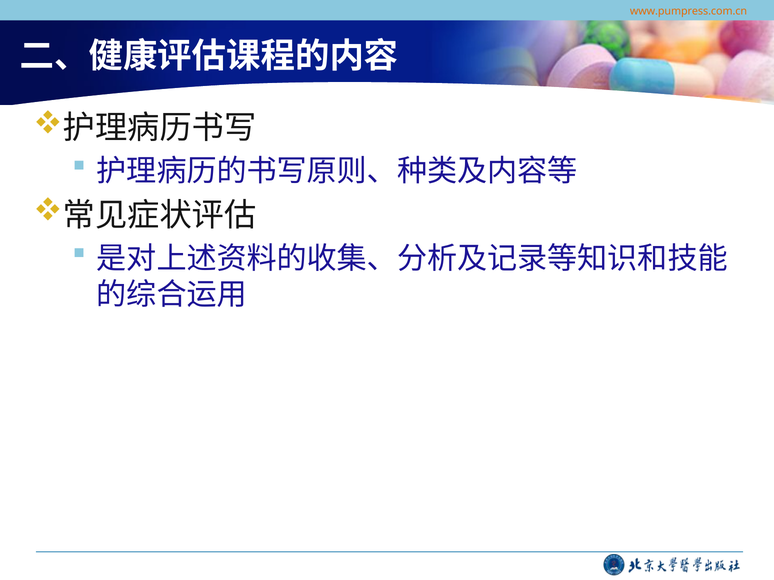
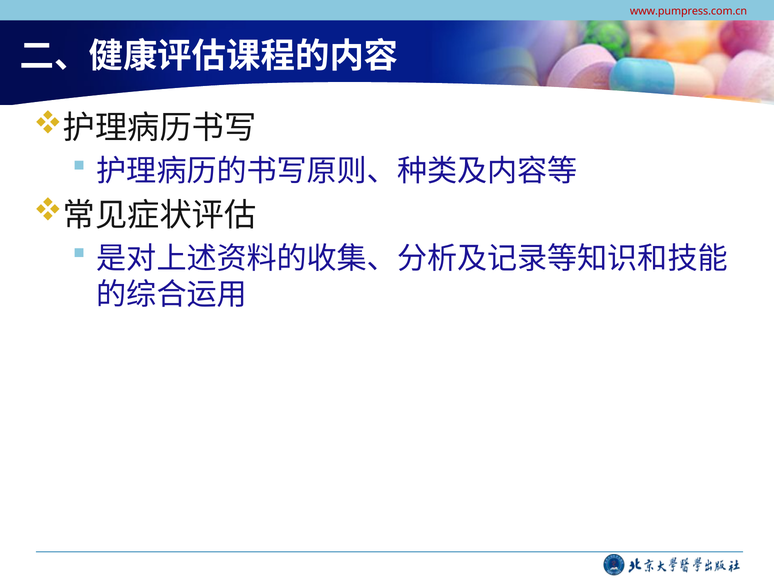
www.pumpress.com.cn colour: orange -> red (689, 11)
